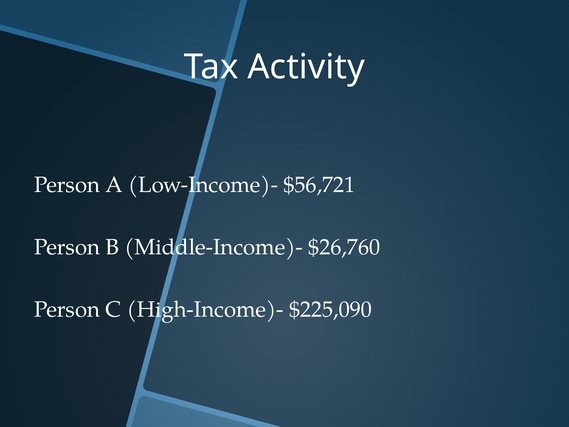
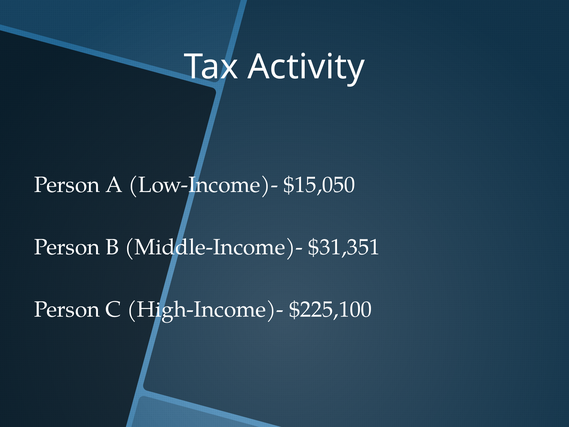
$56,721: $56,721 -> $15,050 (319, 185)
$26,760: $26,760 -> $31,351 (344, 247)
$225,090: $225,090 -> $225,100 (331, 309)
